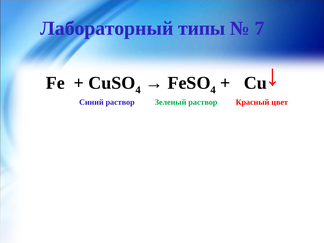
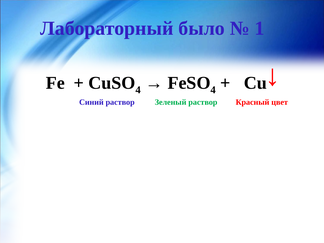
типы: типы -> было (202, 28)
7: 7 -> 1 (260, 28)
